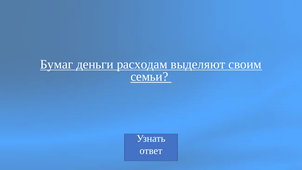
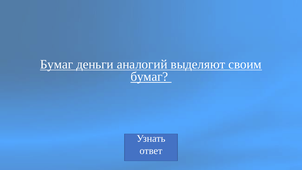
расходам: расходам -> аналогий (142, 64)
семьи: семьи -> бумаг (149, 77)
